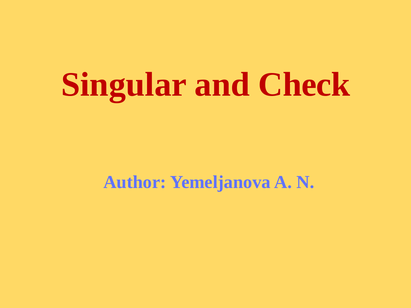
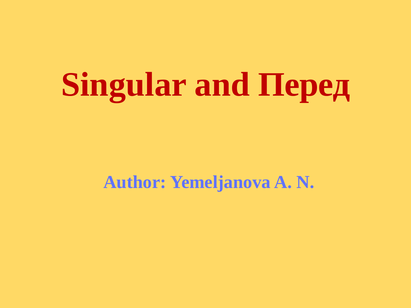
Check: Check -> Перед (304, 85)
